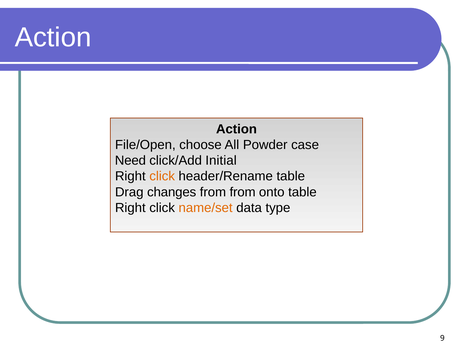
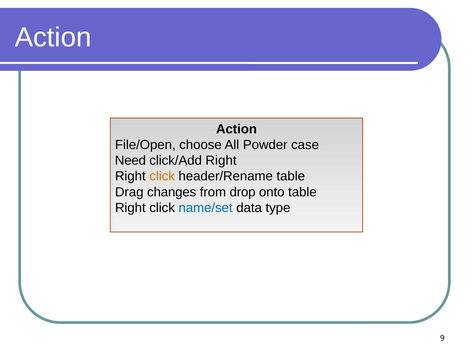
click/Add Initial: Initial -> Right (221, 161)
from from: from -> drop (243, 192)
name/set colour: orange -> blue (206, 208)
